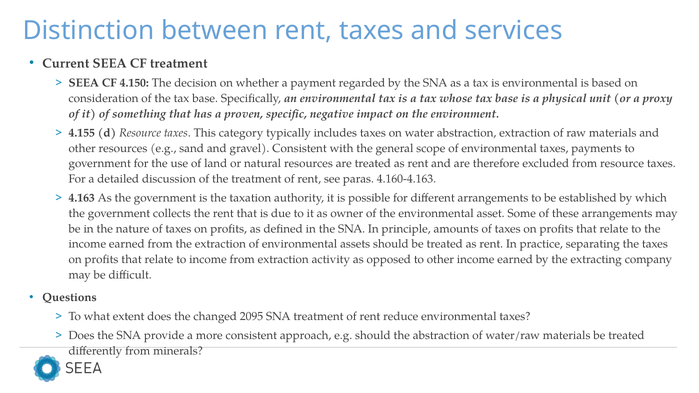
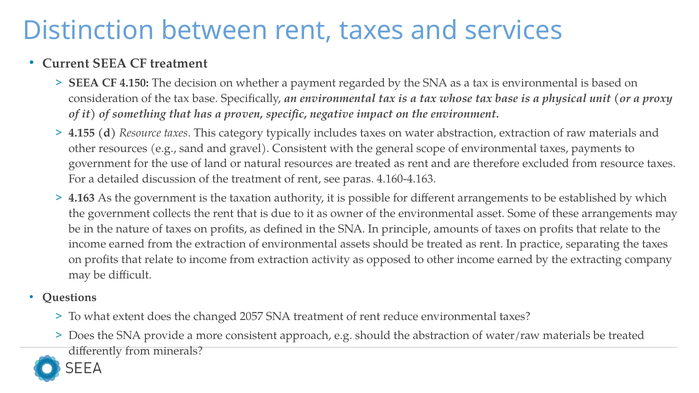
2095: 2095 -> 2057 (252, 317)
